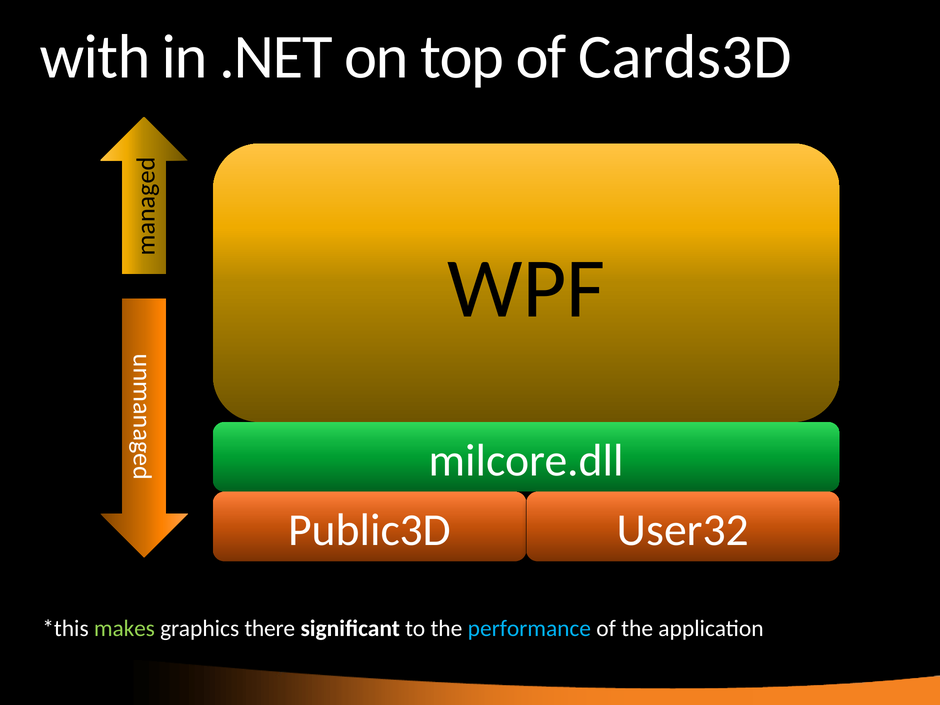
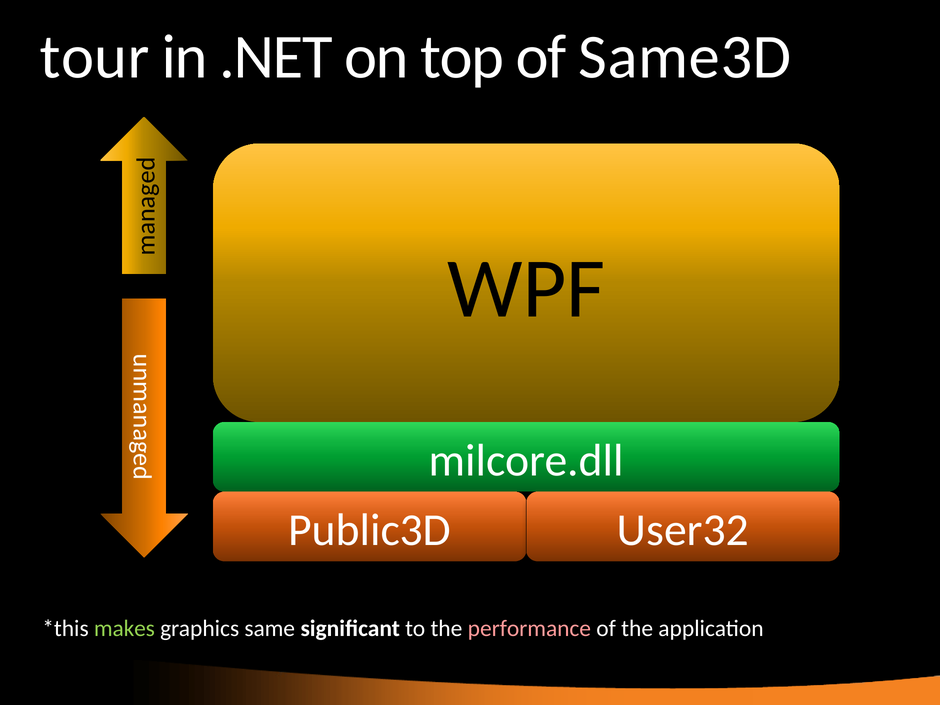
with: with -> tour (95, 57)
Cards3D: Cards3D -> Same3D (685, 57)
there: there -> same (270, 629)
performance colour: light blue -> pink (529, 629)
